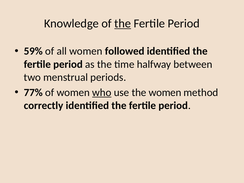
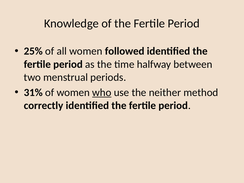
the underline: present -> none (123, 23)
59%: 59% -> 25% (33, 51)
77%: 77% -> 31% (33, 92)
the women: women -> neither (165, 92)
